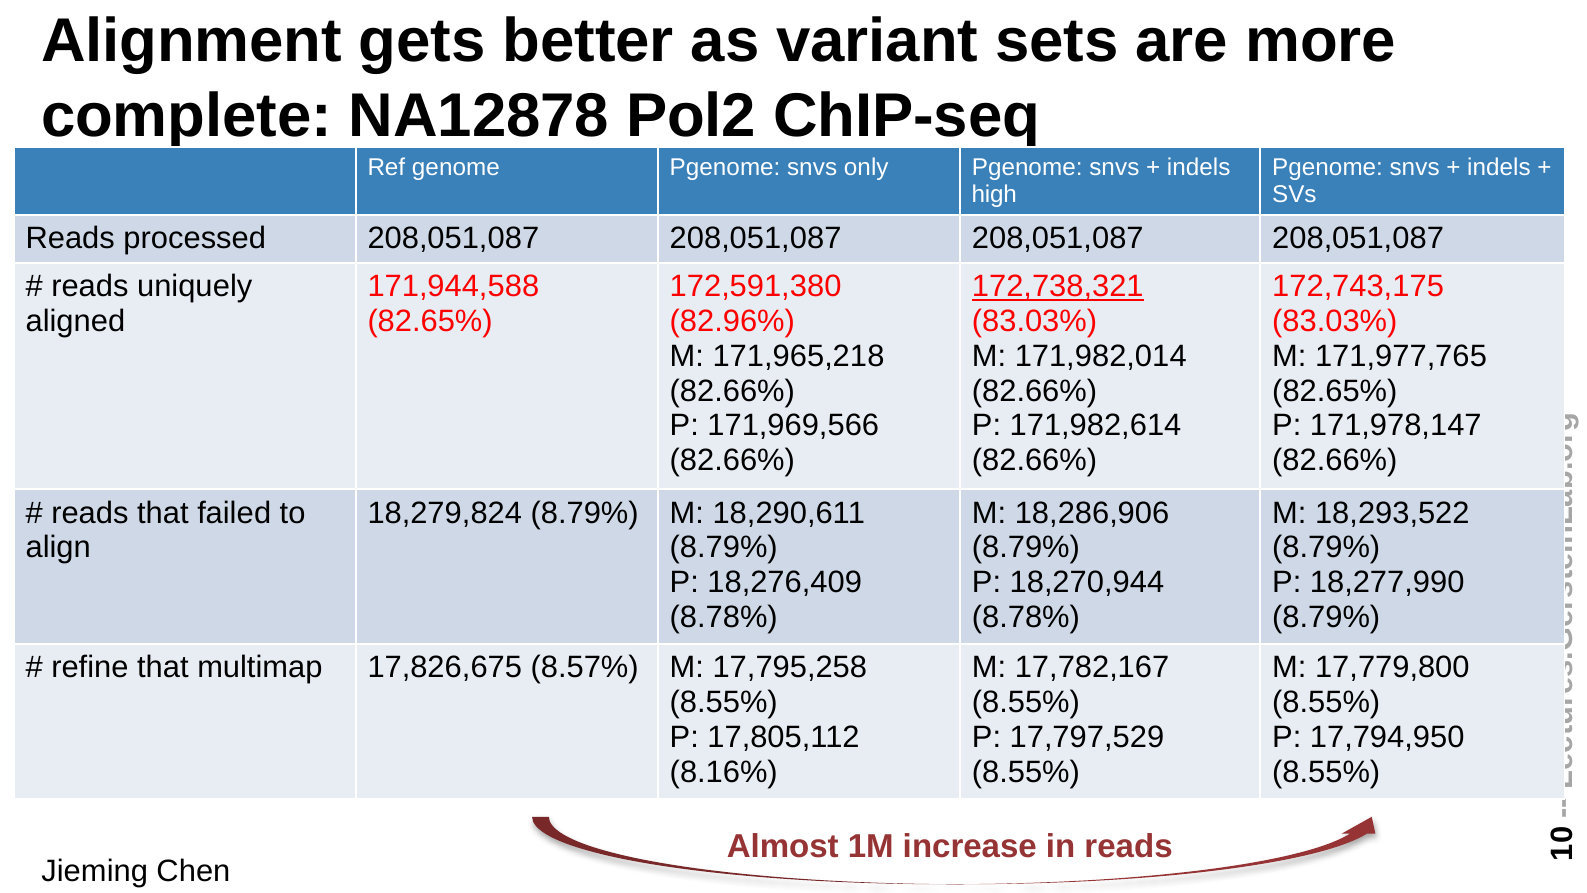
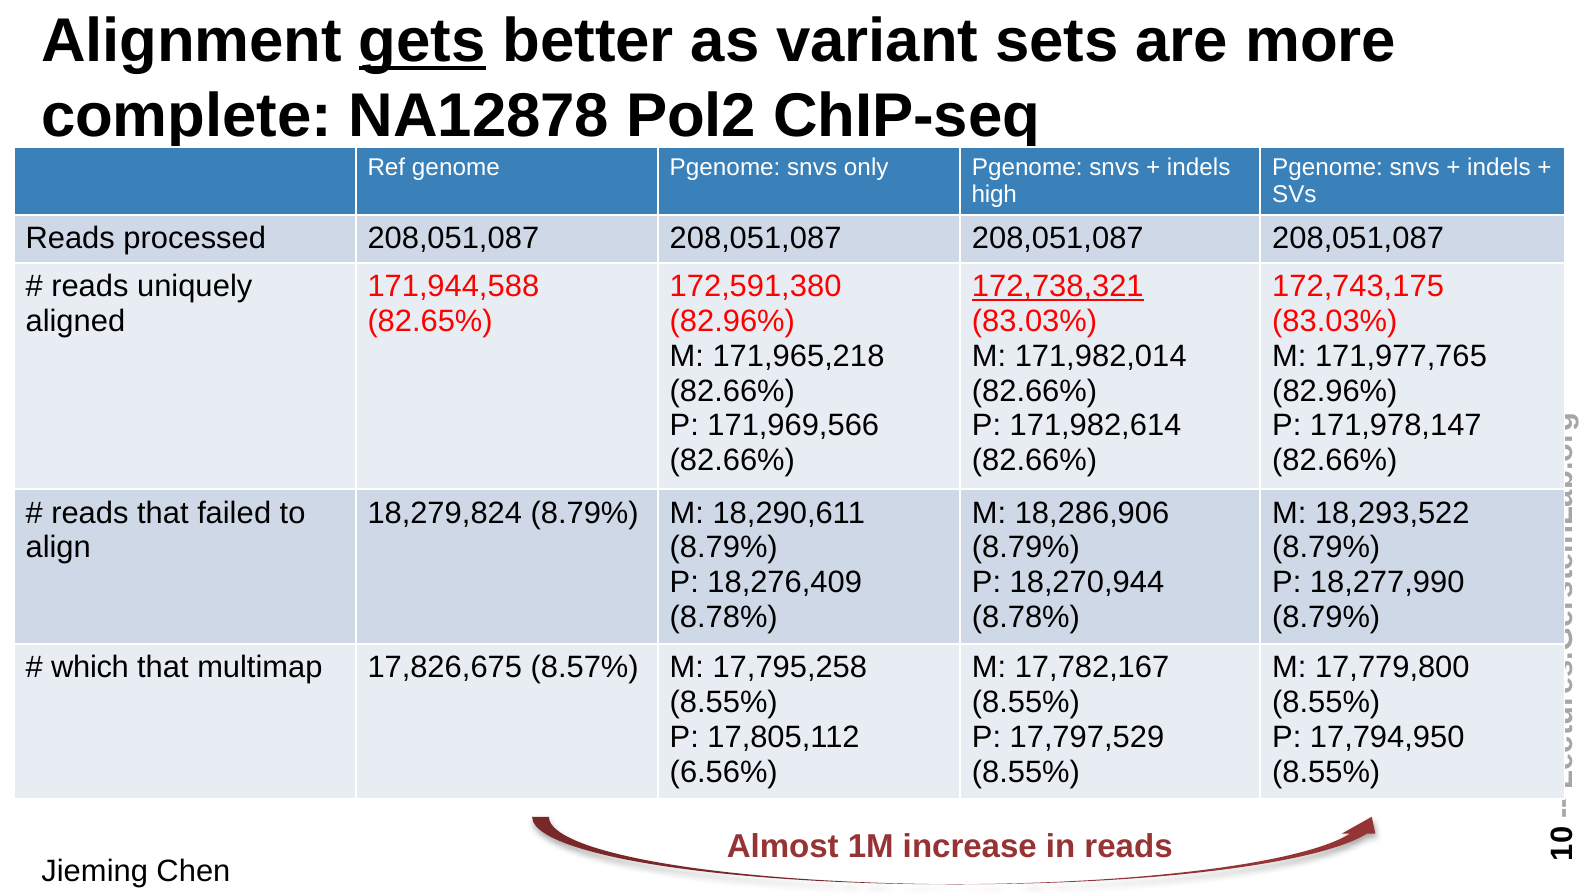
gets underline: none -> present (422, 41)
82.65%: 82.65% -> 82.96% (1335, 391)
refine: refine -> which (90, 668)
8.16%: 8.16% -> 6.56% (724, 772)
